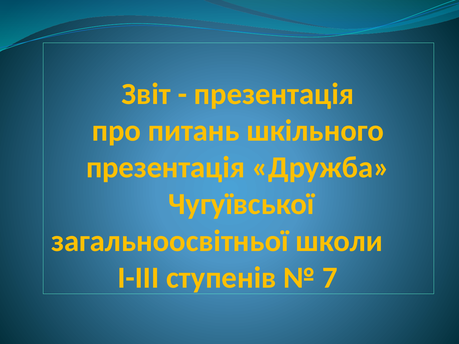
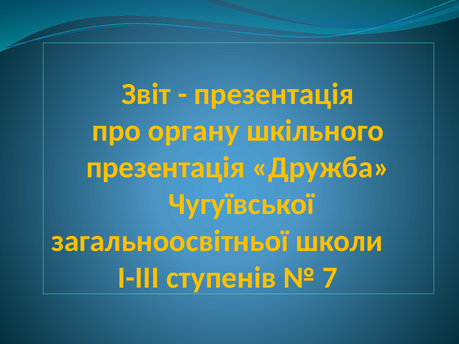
питань: питань -> органу (194, 131)
